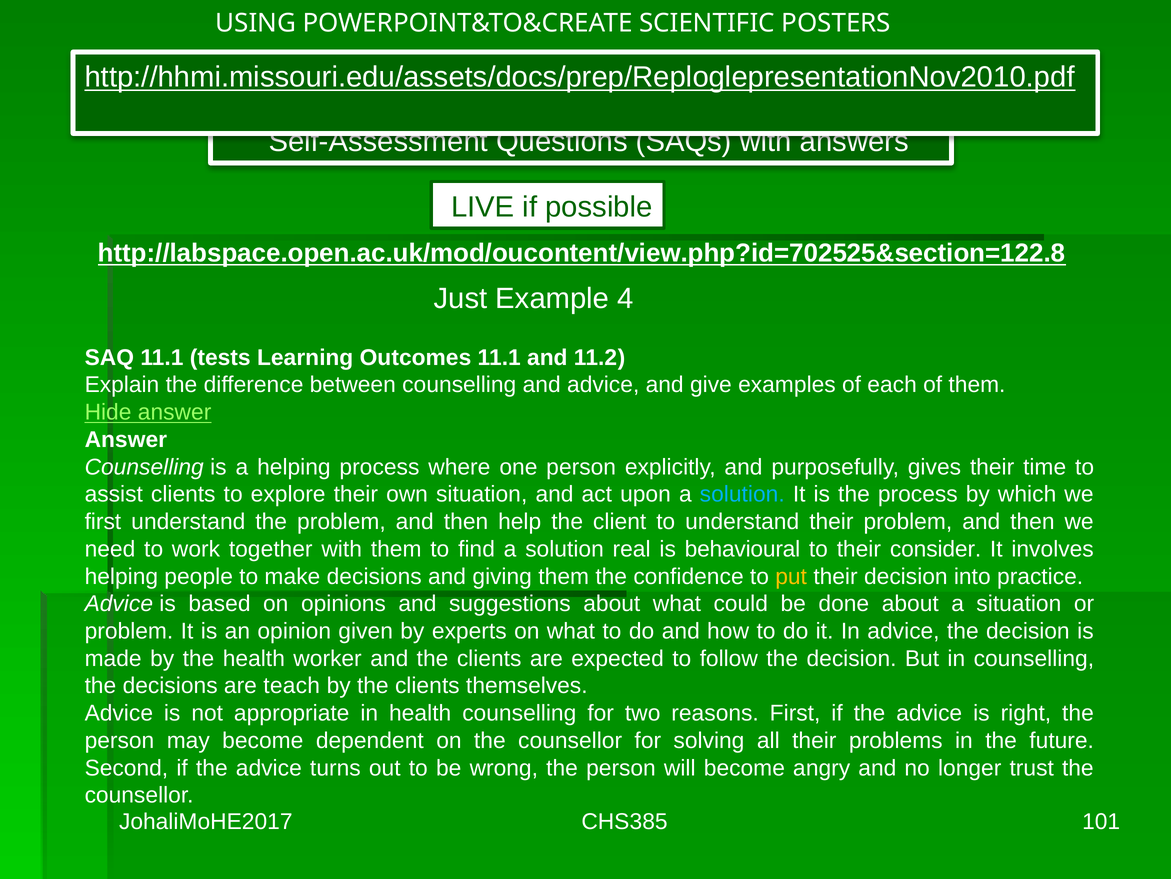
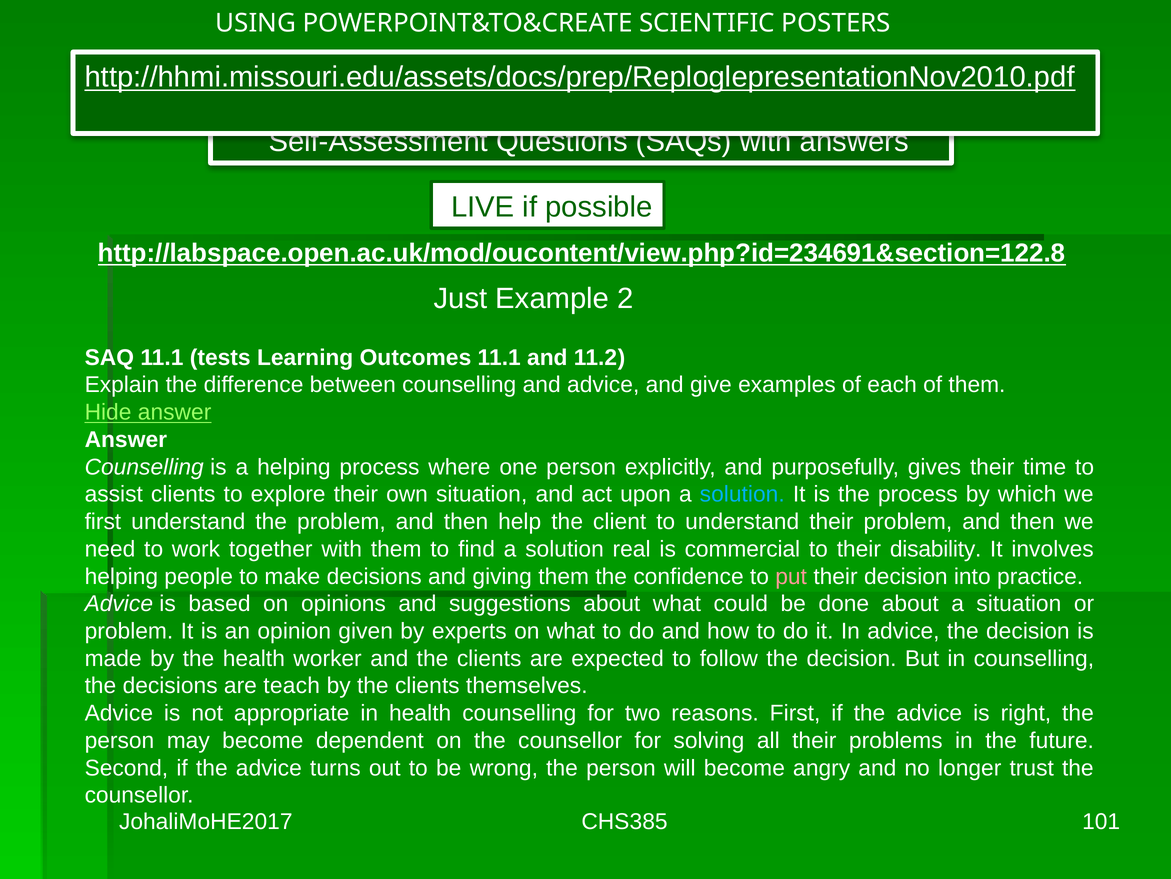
http://labspace.open.ac.uk/mod/oucontent/view.php?id=702525&section=122.8: http://labspace.open.ac.uk/mod/oucontent/view.php?id=702525&section=122.8 -> http://labspace.open.ac.uk/mod/oucontent/view.php?id=234691&section=122.8 (582, 253)
4: 4 -> 2 (626, 298)
behavioural: behavioural -> commercial (742, 549)
consider: consider -> disability (936, 549)
put colour: yellow -> pink (791, 576)
